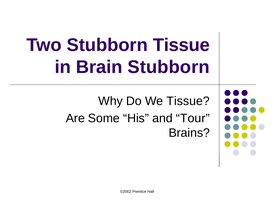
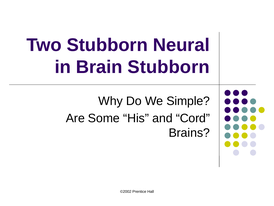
Stubborn Tissue: Tissue -> Neural (181, 45)
We Tissue: Tissue -> Simple (188, 101)
Tour: Tour -> Cord (193, 118)
